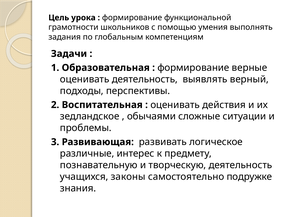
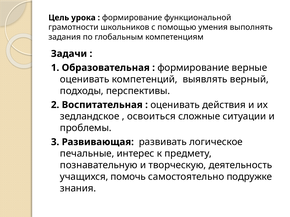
оценивать деятельность: деятельность -> компетенций (145, 79)
обычаями: обычаями -> освоиться (151, 117)
различные: различные -> печальные (87, 154)
законы: законы -> помочь (128, 177)
